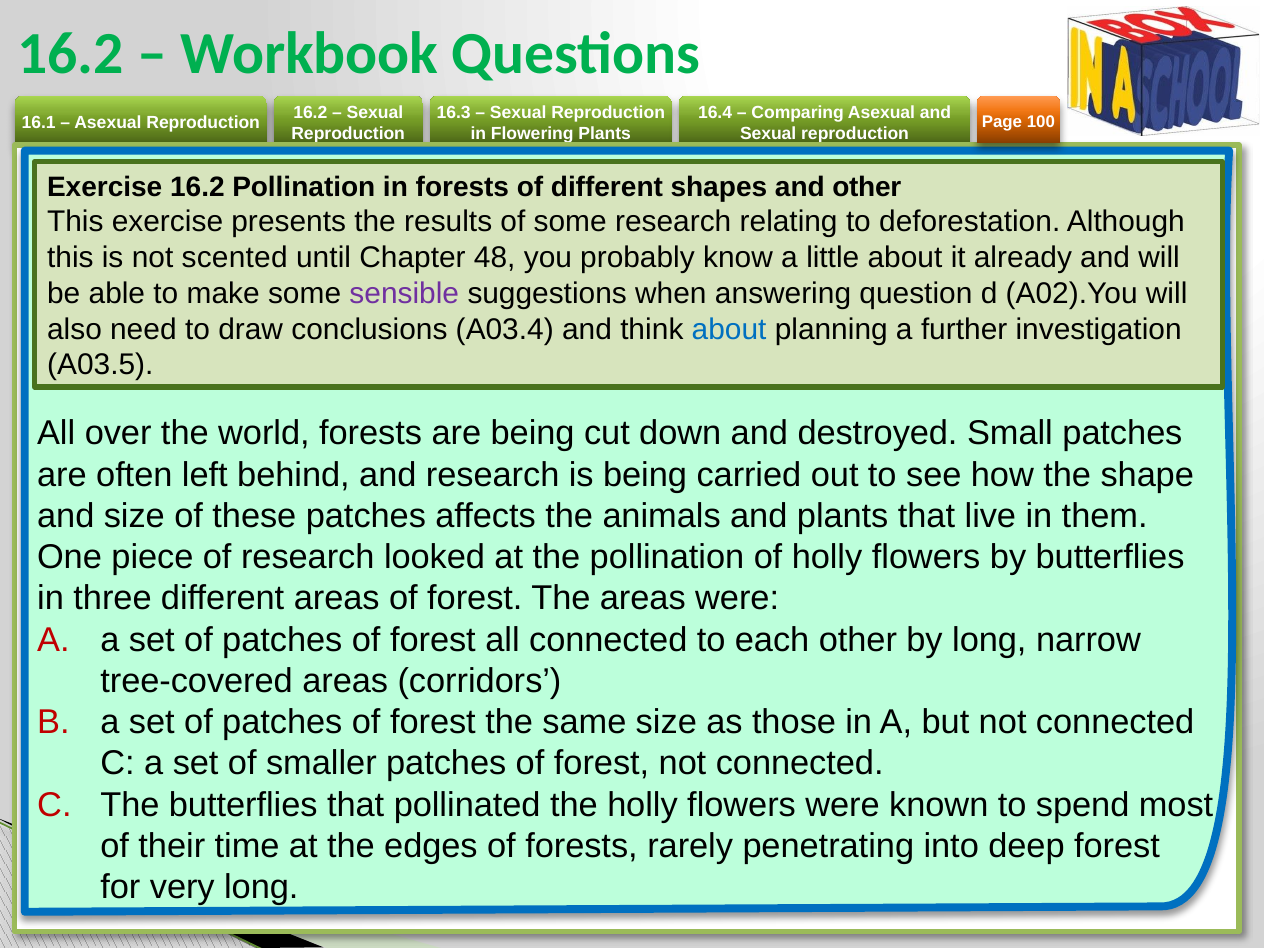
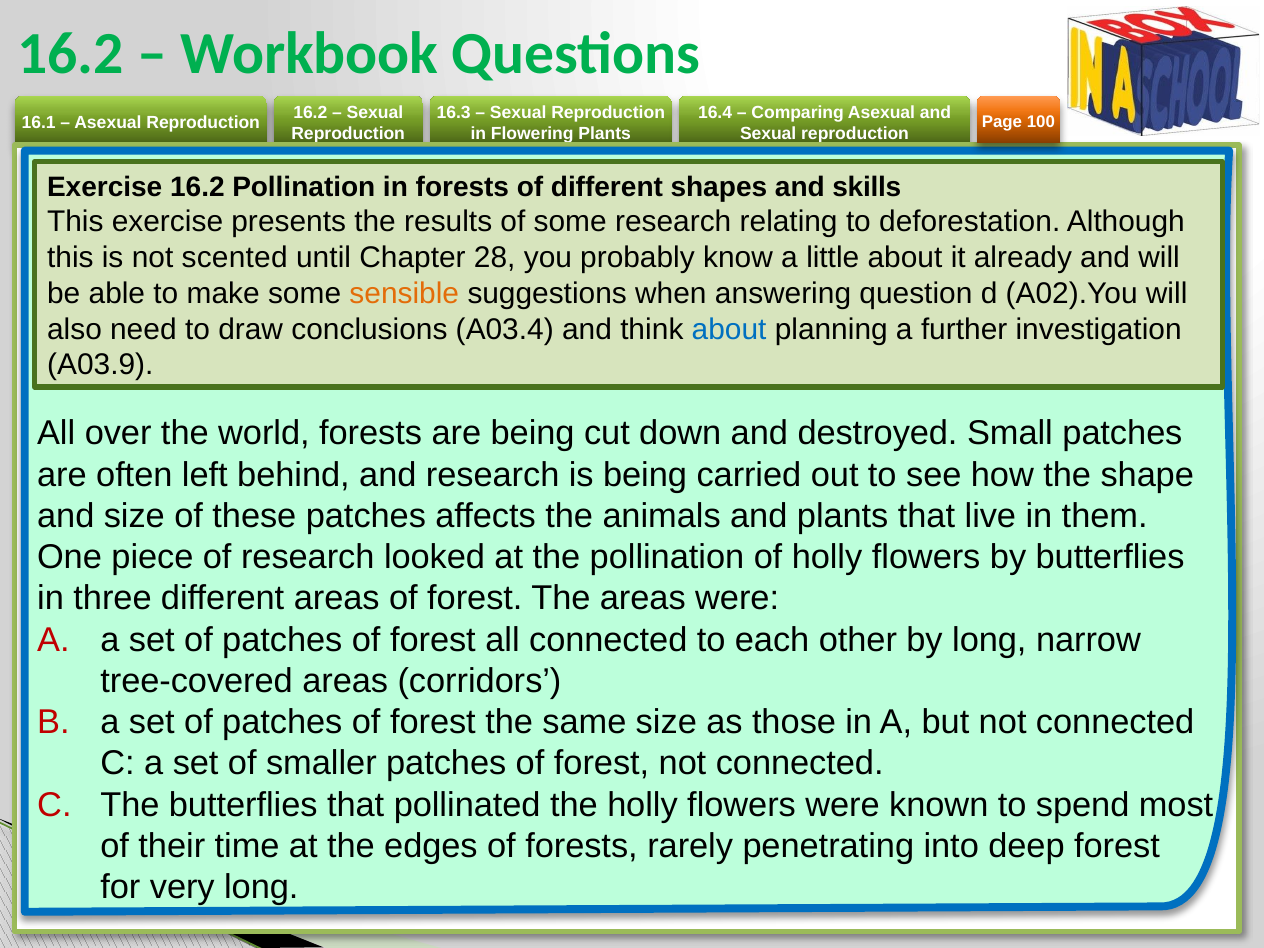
and other: other -> skills (867, 187)
48: 48 -> 28 (495, 258)
sensible colour: purple -> orange (404, 293)
A03.5: A03.5 -> A03.9 (100, 365)
